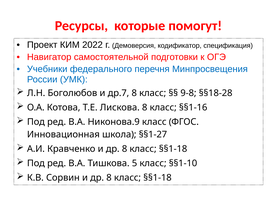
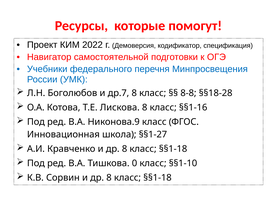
9-8: 9-8 -> 8-8 (188, 93)
5: 5 -> 0 (135, 164)
